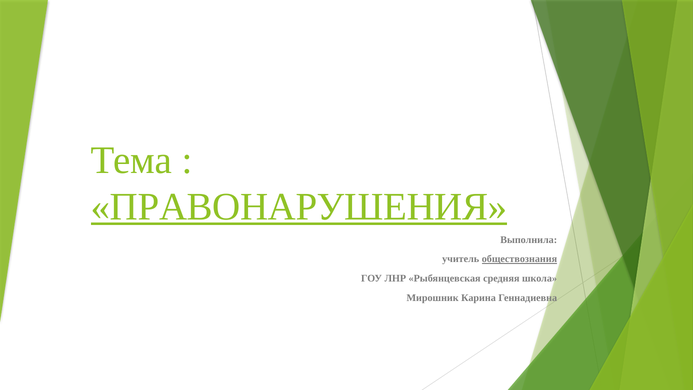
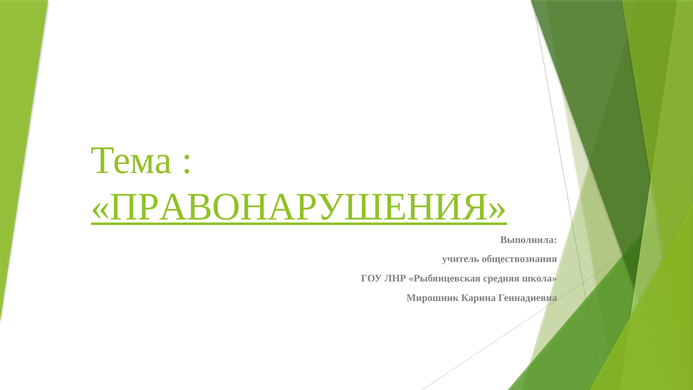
обществознания underline: present -> none (519, 259)
